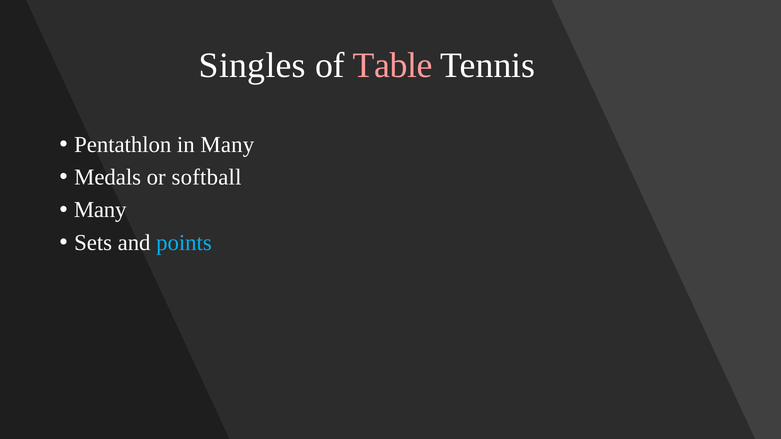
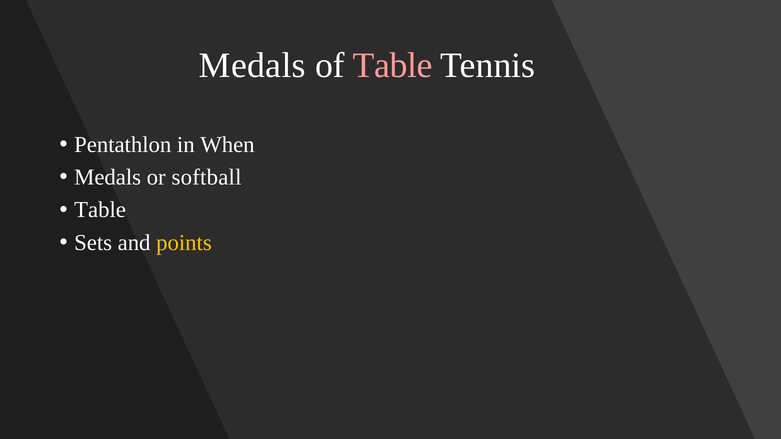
Singles: Singles -> Medals (252, 66)
in Many: Many -> When (227, 145)
Many: Many -> Table (100, 210)
points colour: light blue -> yellow (184, 243)
